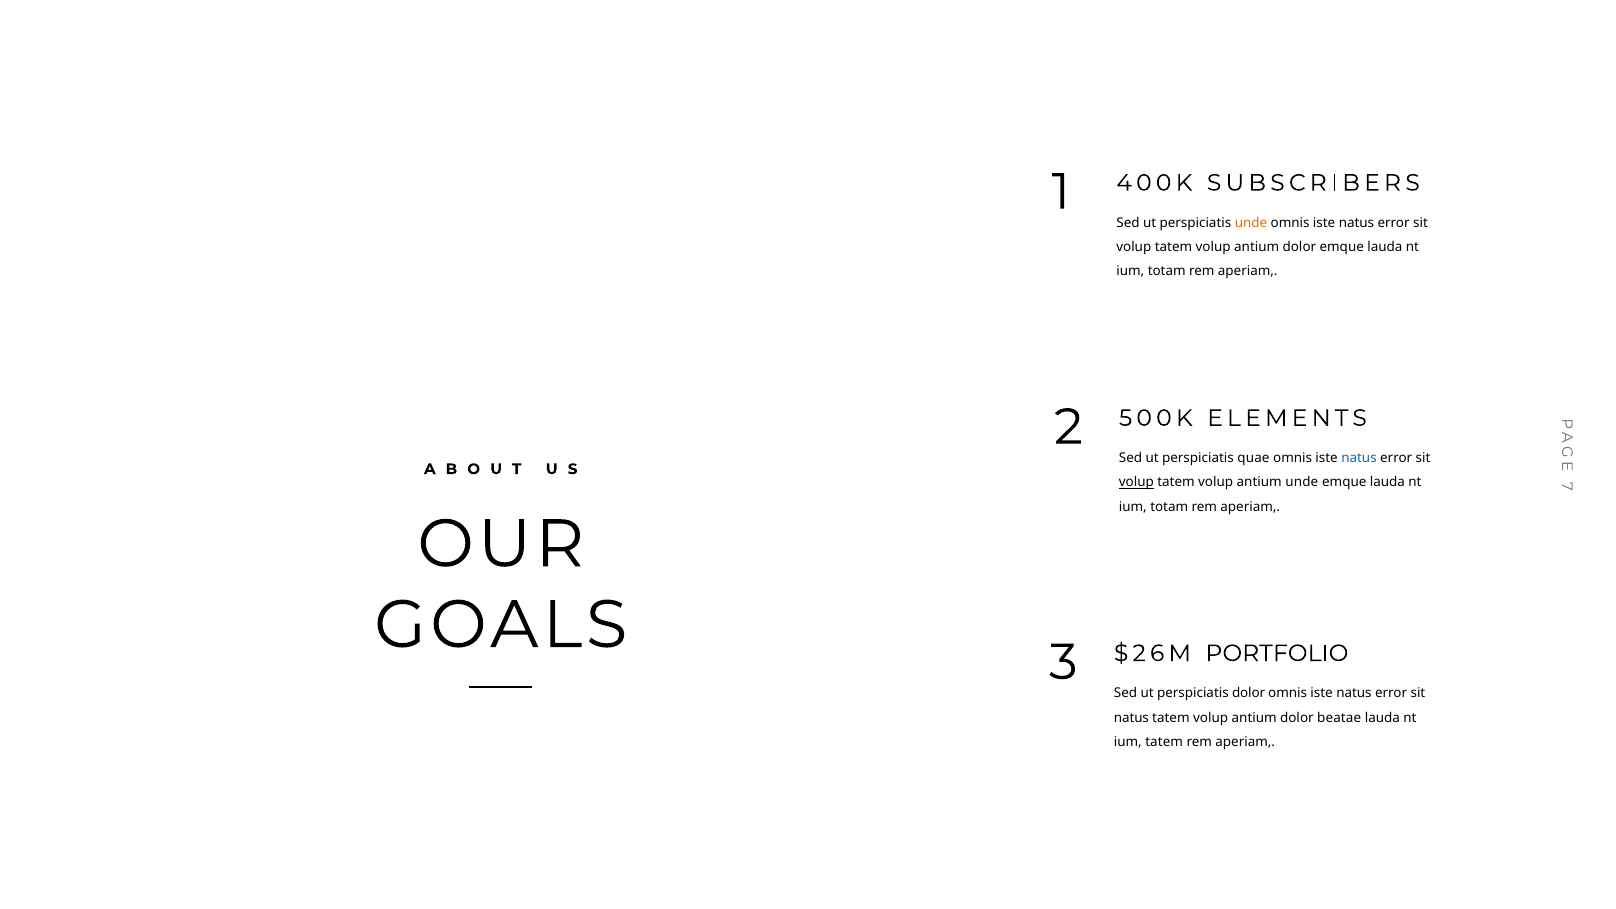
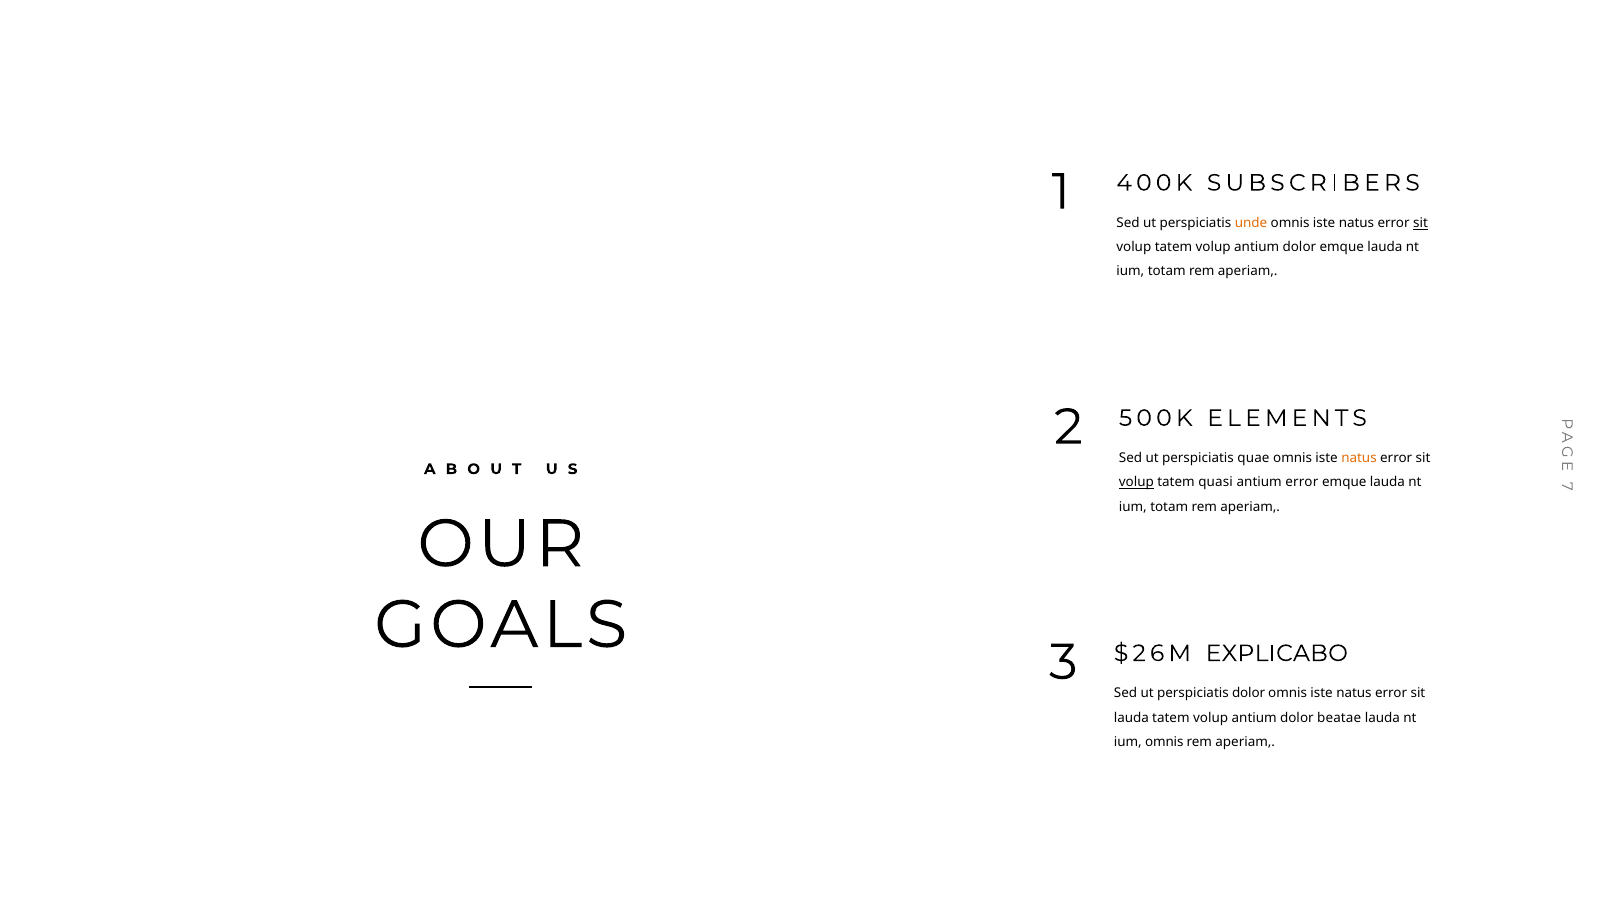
sit underline: none -> present (1420, 223)
natus colour: blue -> orange (1359, 458)
volup: volup -> quasi (1216, 483)
antium unde: unde -> error (1302, 483)
PORTFOLIO: PORTFOLIO -> EXPLICABO (1277, 653)
natus: natus -> lauda (1131, 718)
ium tatem: tatem -> omnis (1164, 742)
